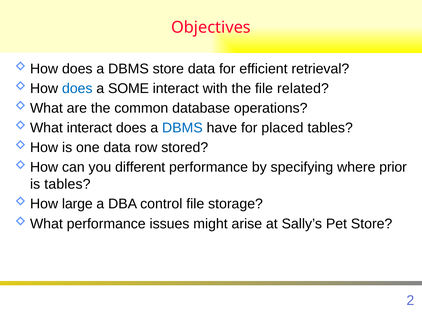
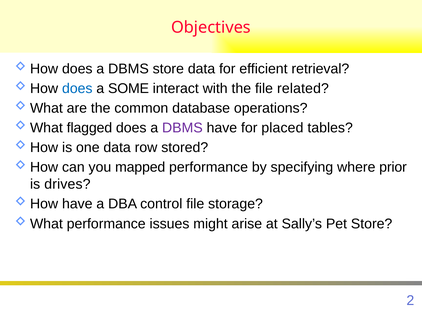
interact: interact -> flagged (89, 128)
DBMS colour: blue -> purple (182, 128)
different: different -> mapped (140, 167)
is tables: tables -> drives (67, 184)
large: large -> have (77, 204)
